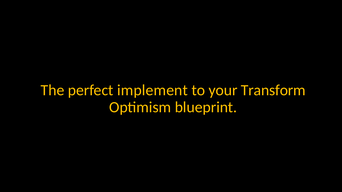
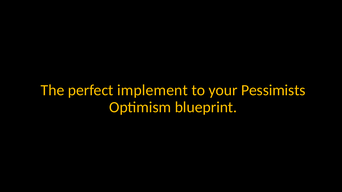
Transform: Transform -> Pessimists (273, 90)
